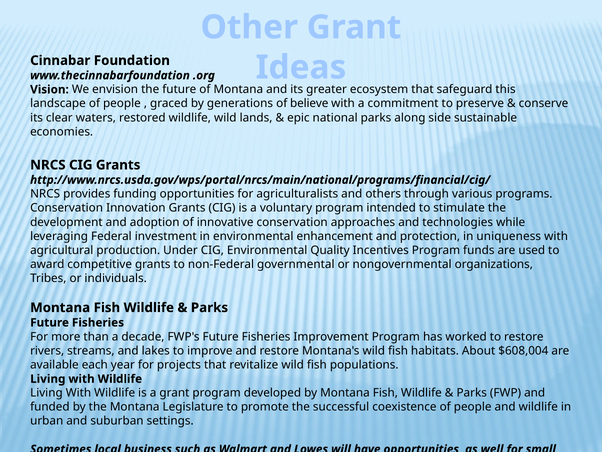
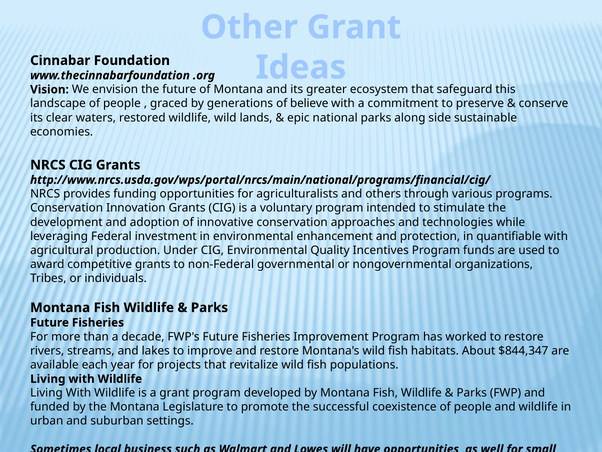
uniqueness: uniqueness -> quantifiable (509, 236)
$608,004: $608,004 -> $844,347 (523, 350)
